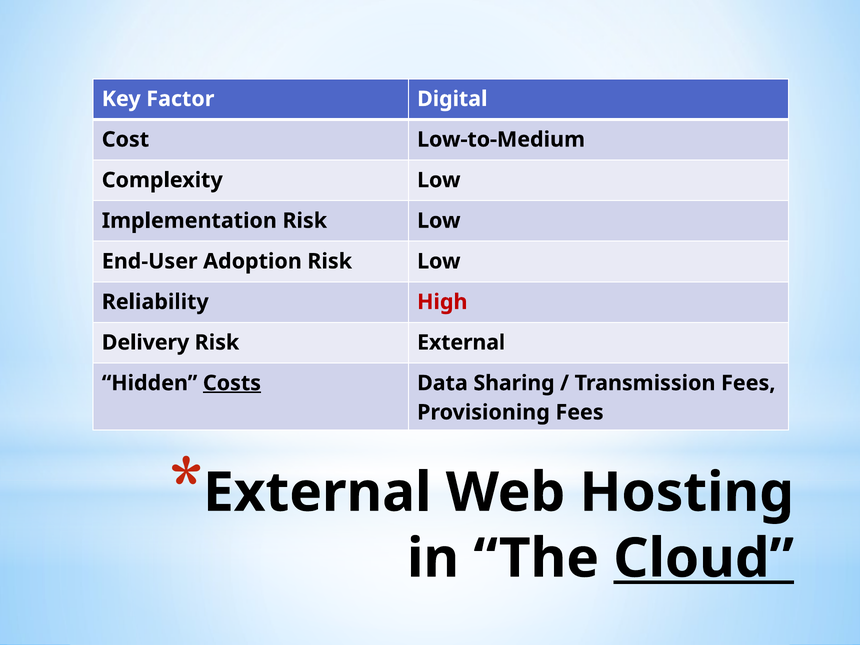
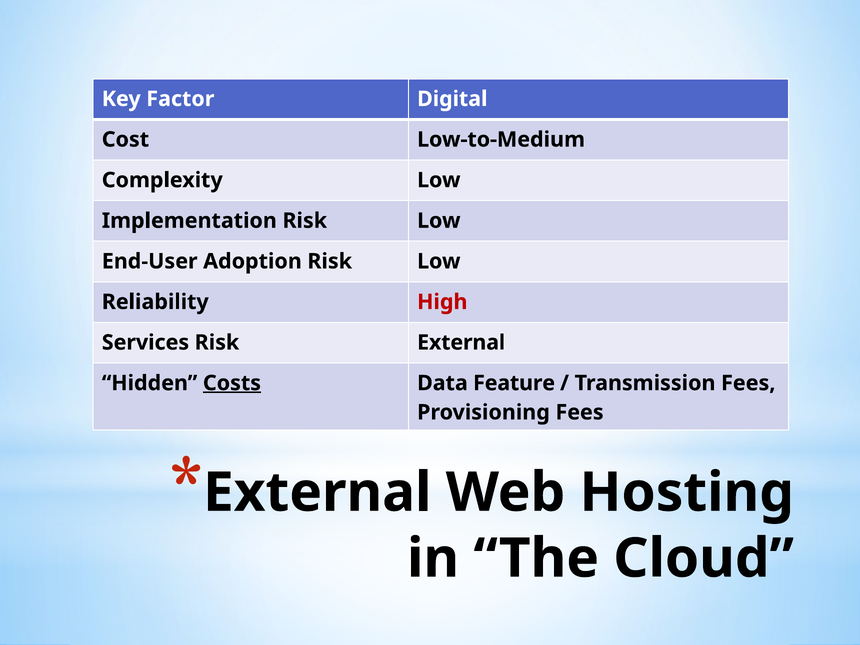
Delivery: Delivery -> Services (145, 343)
Sharing: Sharing -> Feature (514, 383)
Cloud underline: present -> none (704, 559)
